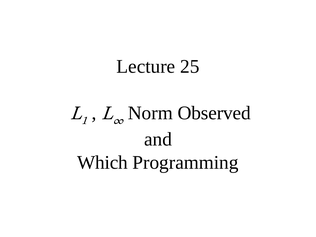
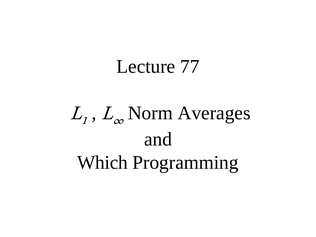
25: 25 -> 77 (190, 67)
Observed: Observed -> Averages (214, 113)
